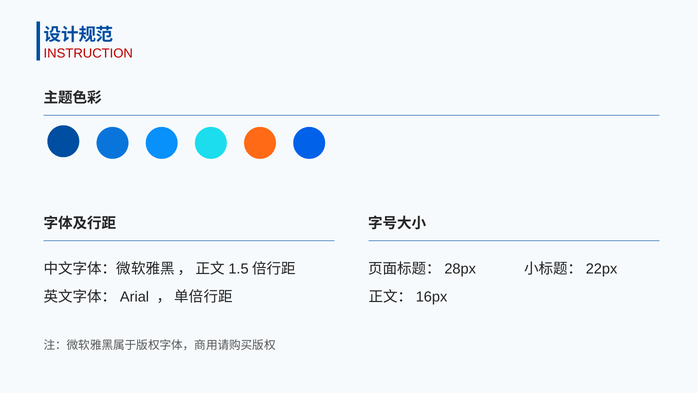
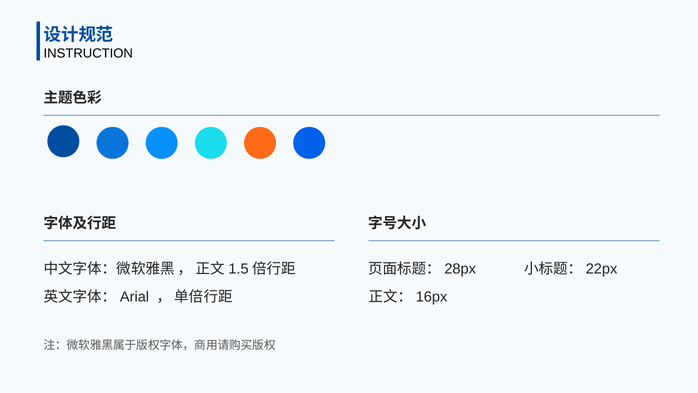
INSTRUCTION colour: red -> black (88, 53)
